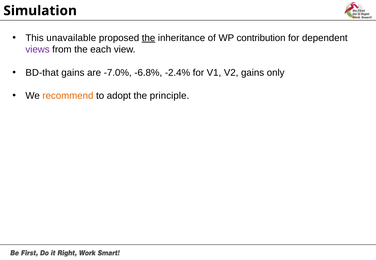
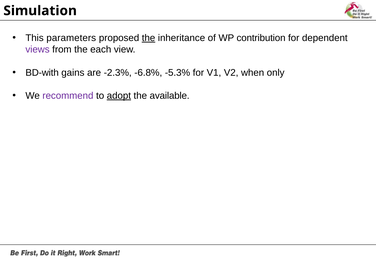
unavailable: unavailable -> parameters (71, 38)
BD-that: BD-that -> BD-with (42, 73)
-7.0%: -7.0% -> -2.3% (118, 73)
-2.4%: -2.4% -> -5.3% (178, 73)
V2 gains: gains -> when (253, 73)
recommend colour: orange -> purple (68, 96)
adopt underline: none -> present (119, 96)
principle: principle -> available (170, 96)
